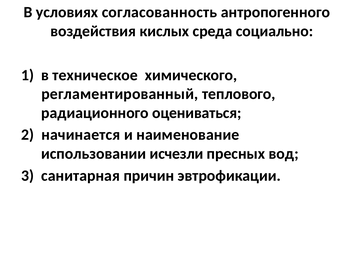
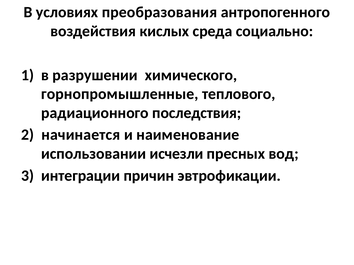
согласованность: согласованность -> преобразования (159, 12)
техническое: техническое -> разрушении (95, 75)
регламентированный: регламентированный -> горнопромышленные (120, 94)
оцениваться: оцениваться -> последствия (197, 113)
санитарная: санитарная -> интеграции (81, 176)
